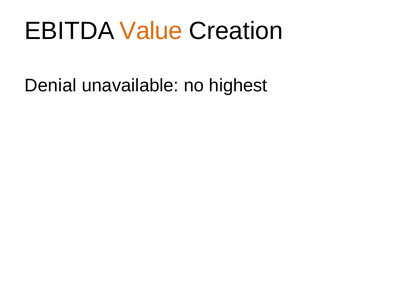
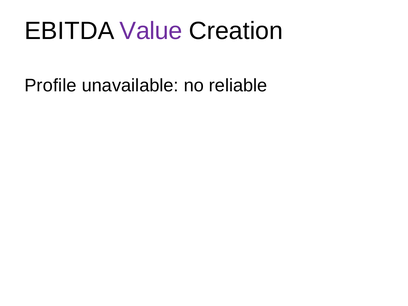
Value colour: orange -> purple (151, 31)
Denial: Denial -> Profile (51, 86)
highest: highest -> reliable (238, 86)
